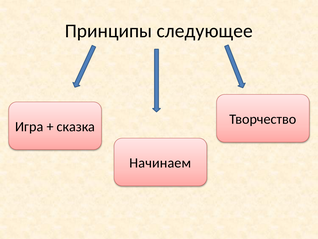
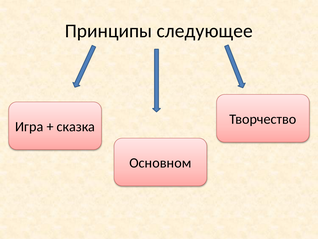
Начинаем: Начинаем -> Основном (160, 163)
